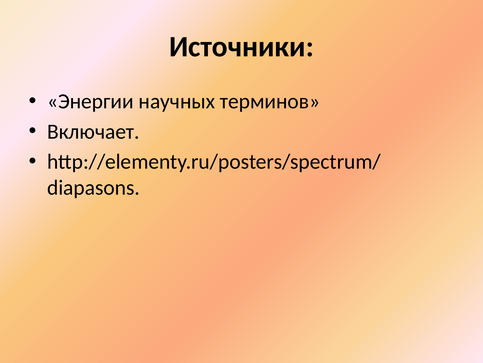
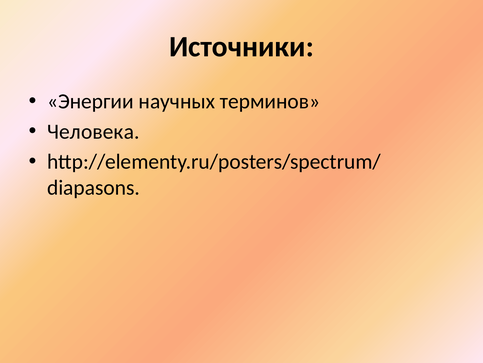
Включает: Включает -> Человека (93, 131)
